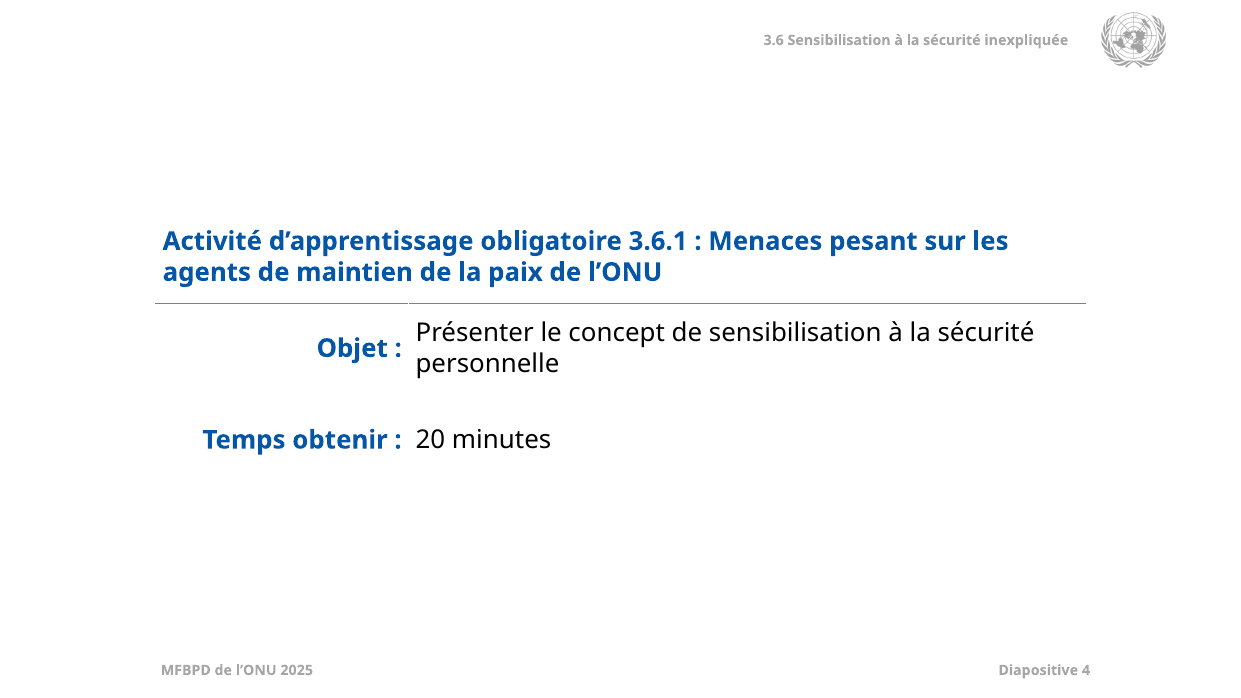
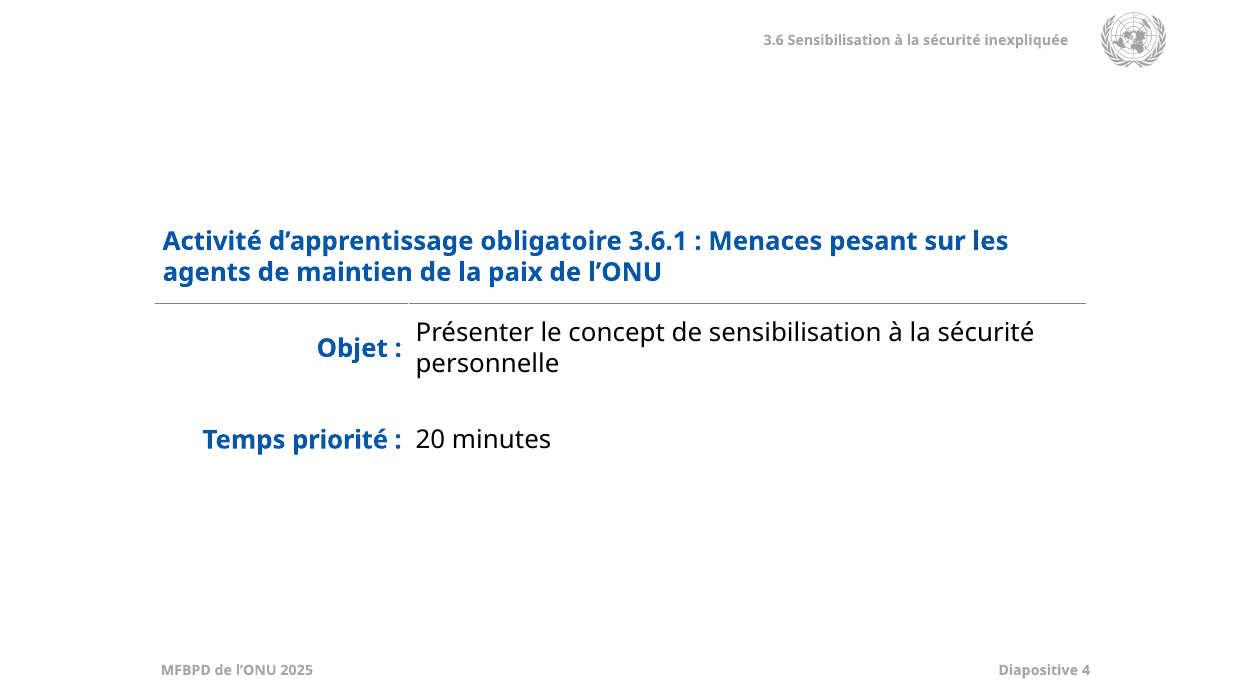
obtenir: obtenir -> priorité (340, 440)
